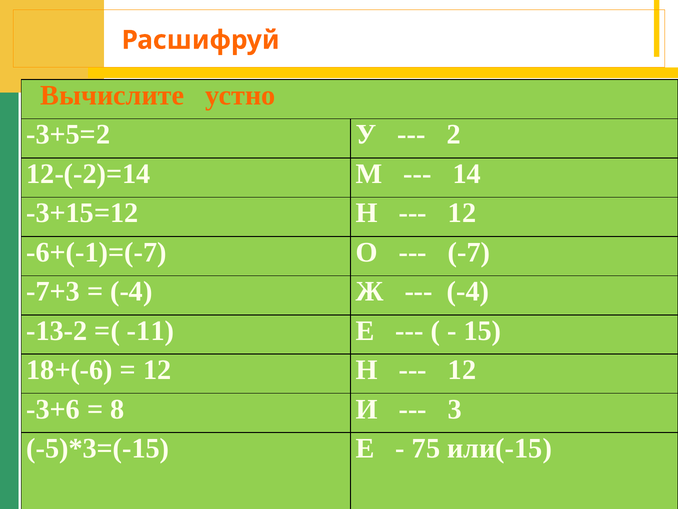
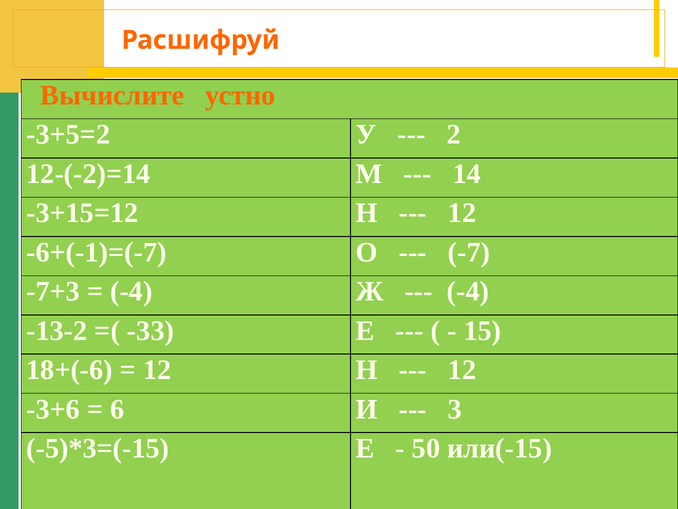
-11: -11 -> -33 (151, 330)
8: 8 -> 6 (117, 409)
75: 75 -> 50 (426, 448)
